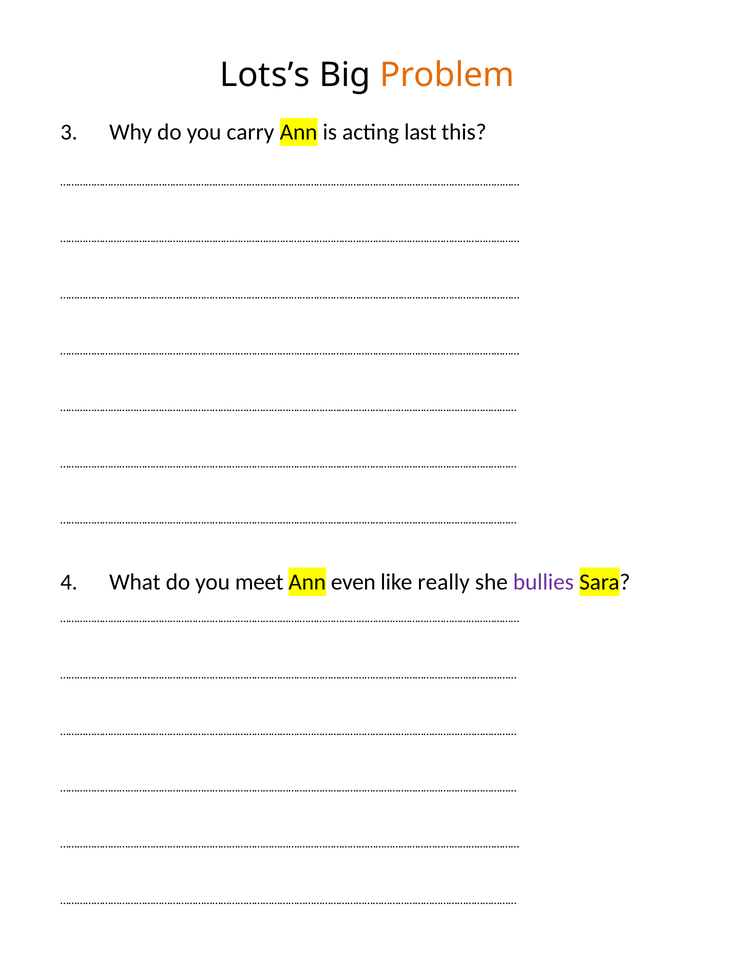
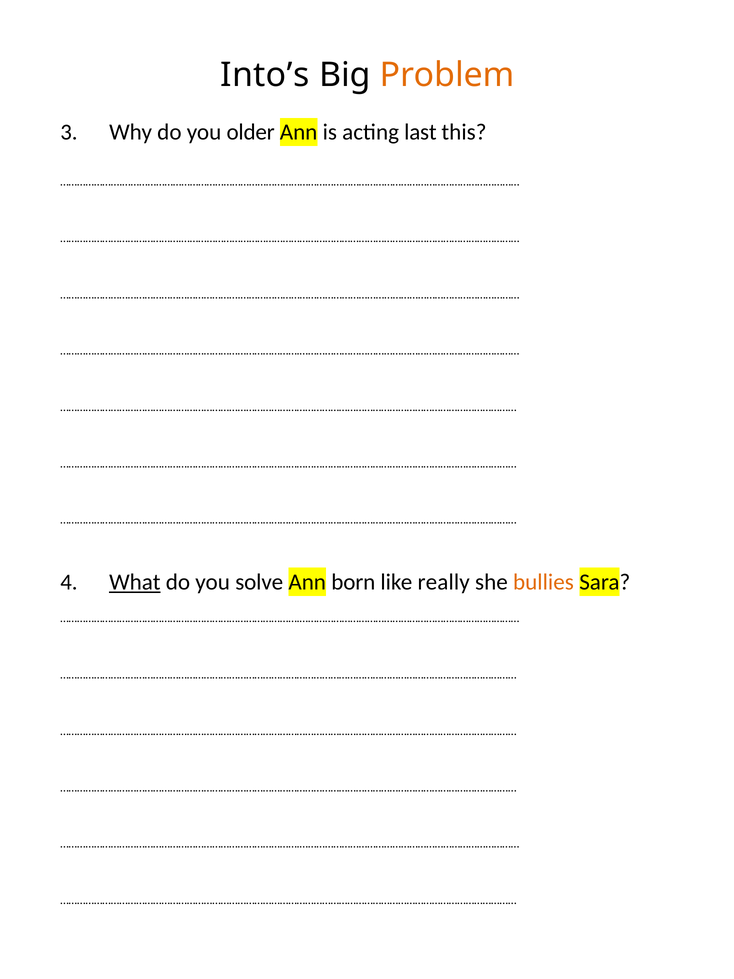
Lots’s: Lots’s -> Into’s (265, 75)
carry: carry -> older (251, 132)
What underline: none -> present (135, 582)
meet: meet -> solve (259, 582)
even: even -> born (353, 582)
bullies colour: purple -> orange (543, 582)
